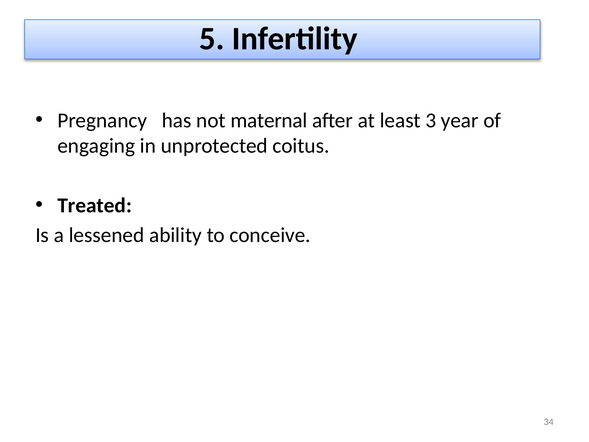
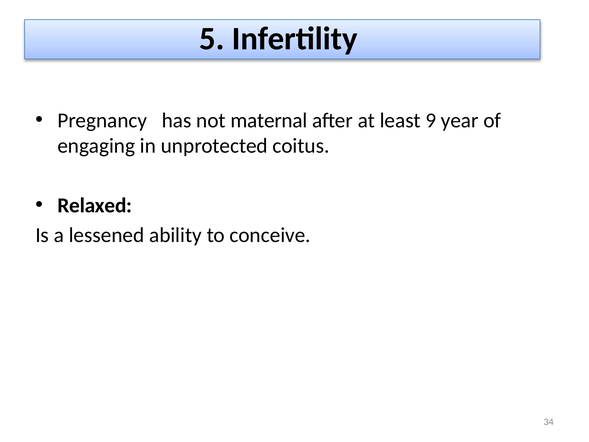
3: 3 -> 9 (431, 120)
Treated: Treated -> Relaxed (95, 205)
